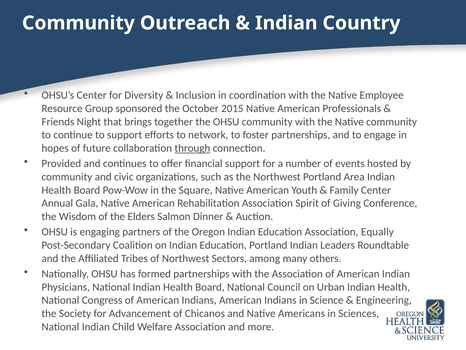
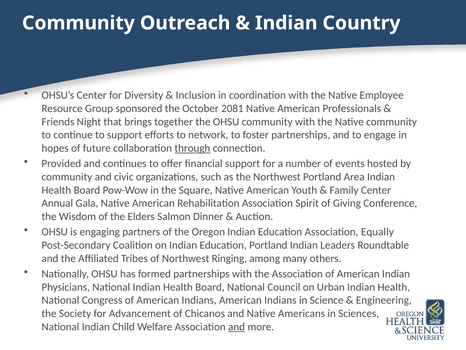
2015: 2015 -> 2081 (232, 108)
Sectors: Sectors -> Ringing (229, 258)
and underline: none -> present (237, 326)
